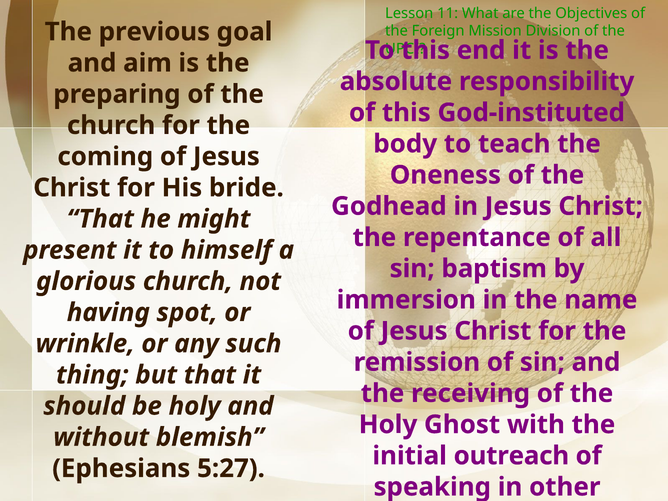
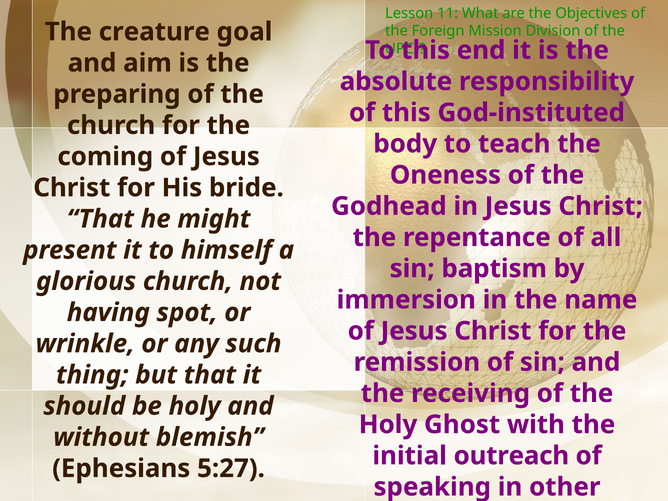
previous: previous -> creature (154, 32)
